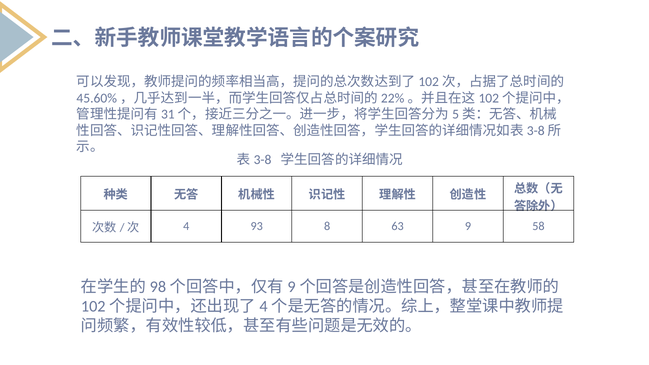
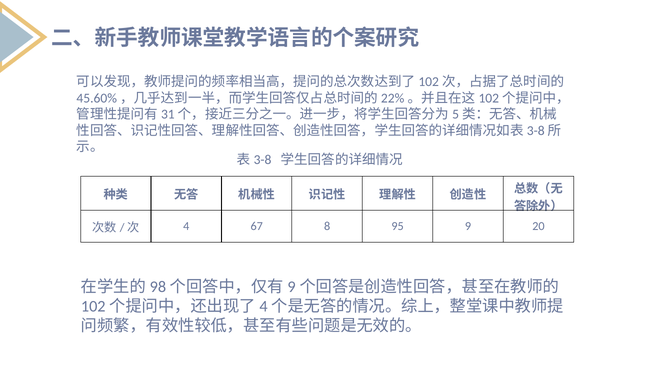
93: 93 -> 67 (257, 226)
63: 63 -> 95 (398, 226)
58: 58 -> 20 (538, 226)
